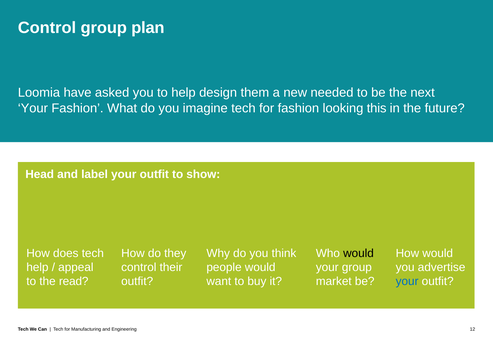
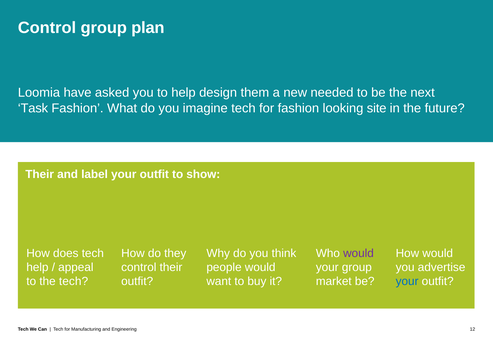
Your: Your -> Task (33, 108)
this: this -> site (377, 108)
Head: Head -> Their (40, 175)
would colour: black -> purple (359, 254)
the read: read -> tech (74, 282)
